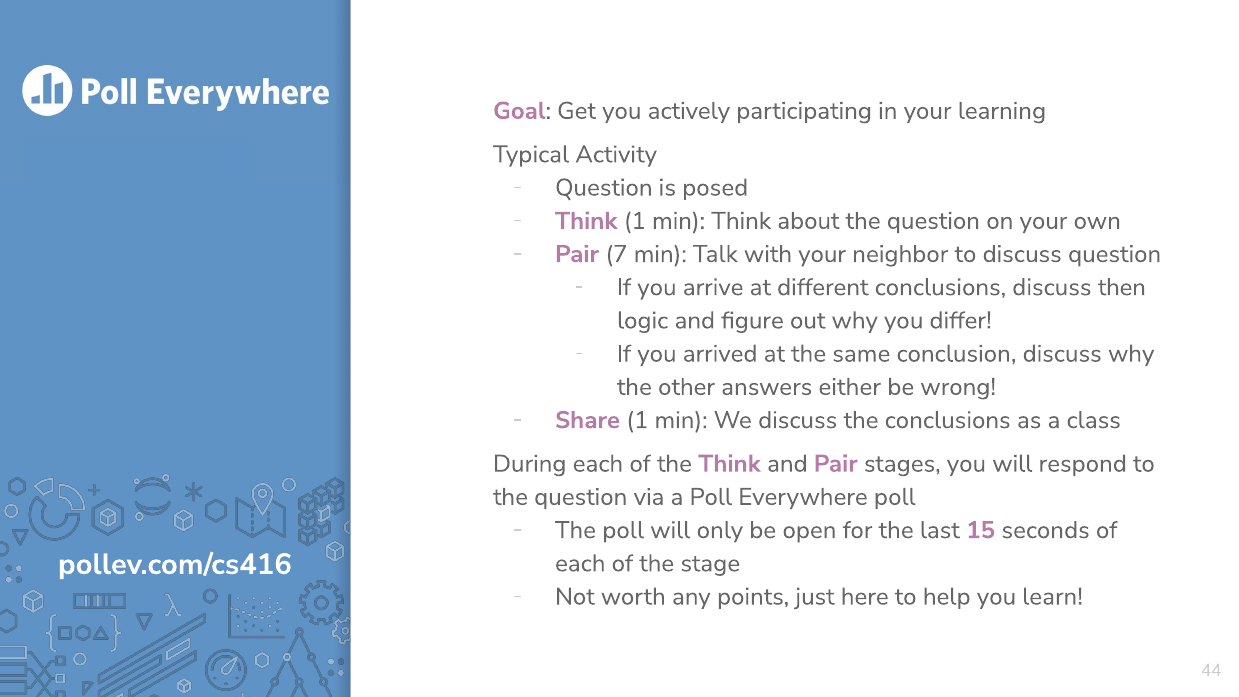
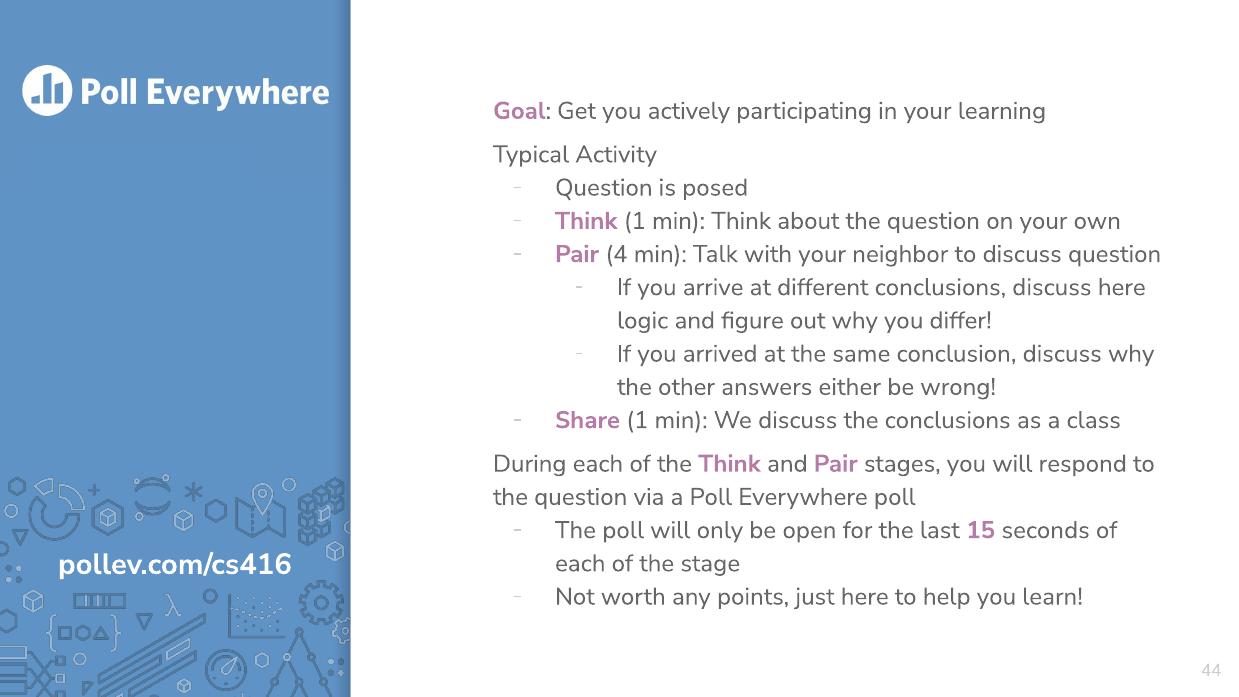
7: 7 -> 4 (616, 254)
discuss then: then -> here (1122, 287)
